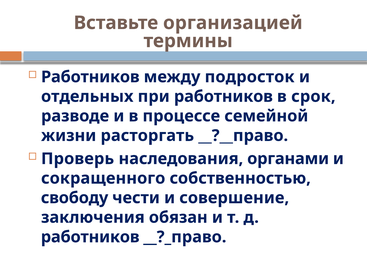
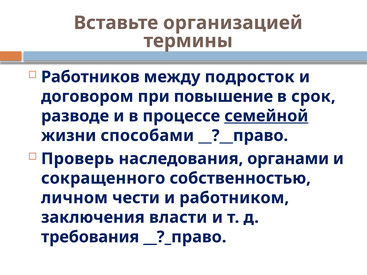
отдельных: отдельных -> договором (87, 97)
при работников: работников -> повышение (223, 97)
семейной underline: none -> present (266, 116)
расторгать: расторгать -> способами (147, 136)
свободу: свободу -> личном (74, 198)
совершение: совершение -> работником (234, 198)
обязан: обязан -> власти (178, 218)
работников: работников -> требования (90, 237)
